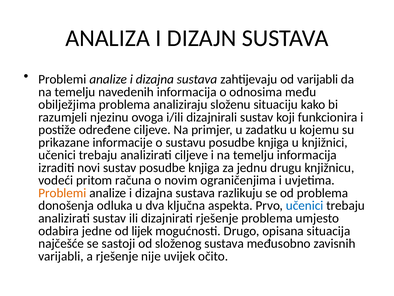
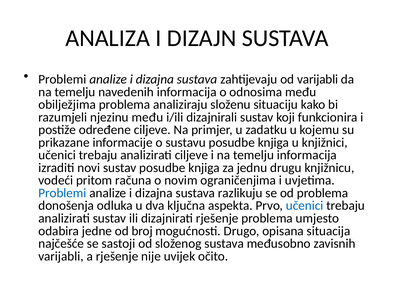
njezinu ovoga: ovoga -> među (147, 117)
Problemi colour: orange -> blue (62, 193)
lijek: lijek -> broj (142, 231)
